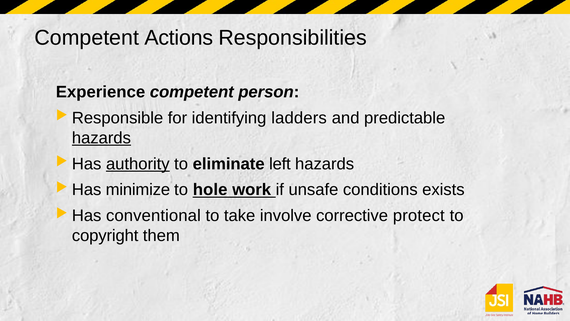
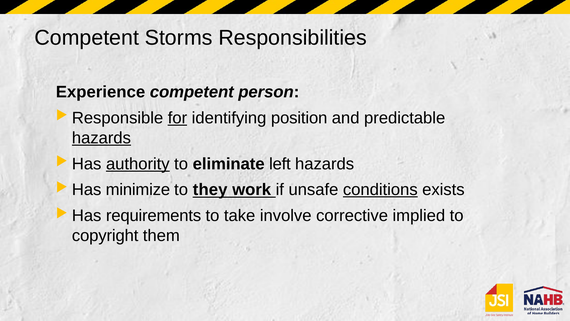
Actions: Actions -> Storms (179, 38)
for underline: none -> present (177, 118)
ladders: ladders -> position (299, 118)
hole: hole -> they (210, 190)
conditions underline: none -> present (380, 190)
conventional: conventional -> requirements (154, 215)
protect: protect -> implied (419, 215)
